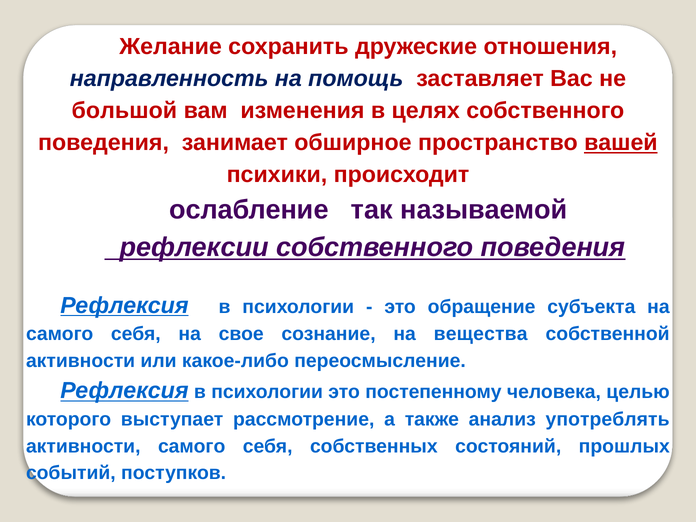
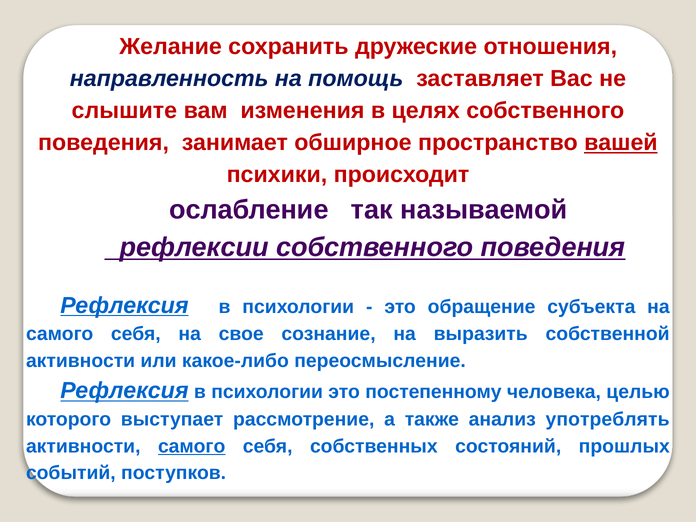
большой: большой -> слышите (124, 111)
вещества: вещества -> выразить (481, 334)
самого underline: none -> present (192, 446)
